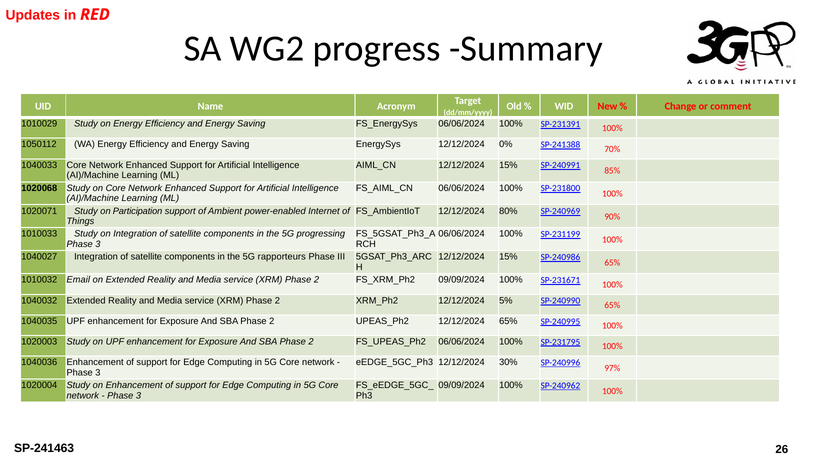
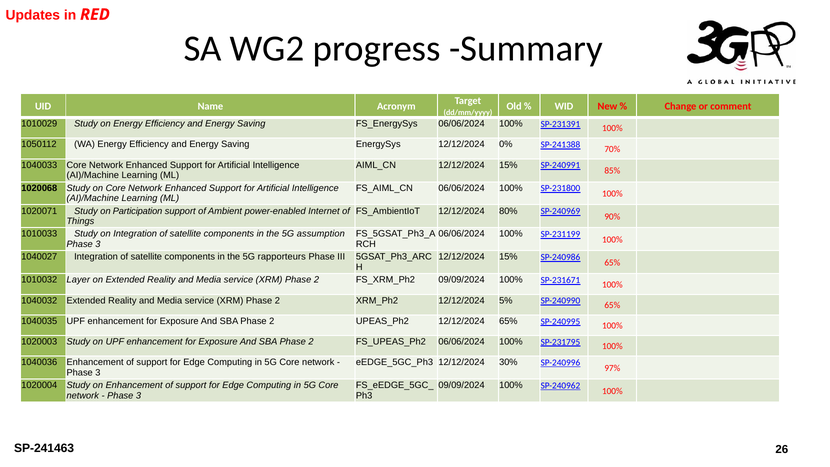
progressing: progressing -> assumption (321, 234)
Email: Email -> Layer (78, 280)
